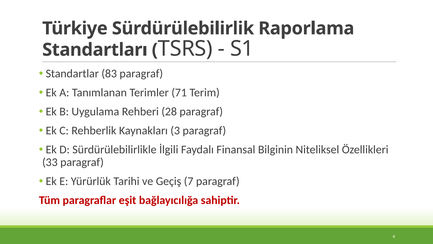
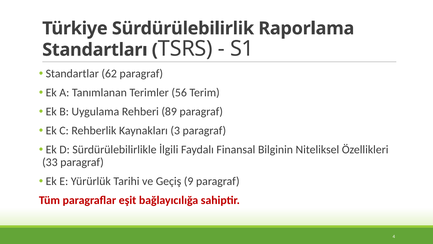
83: 83 -> 62 (109, 73)
71: 71 -> 56 (179, 92)
28: 28 -> 89 (169, 111)
7: 7 -> 9 (189, 181)
